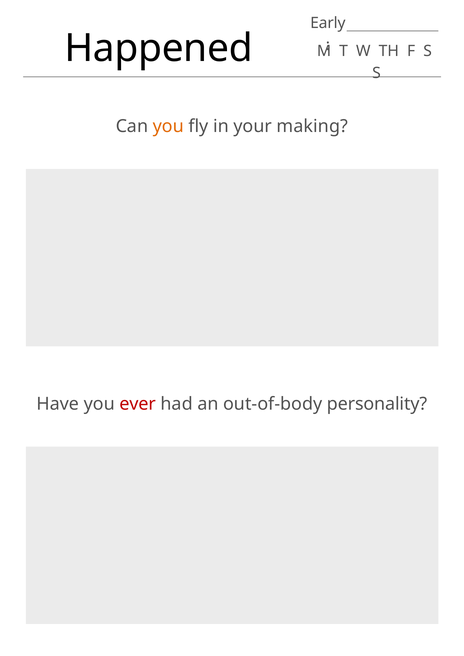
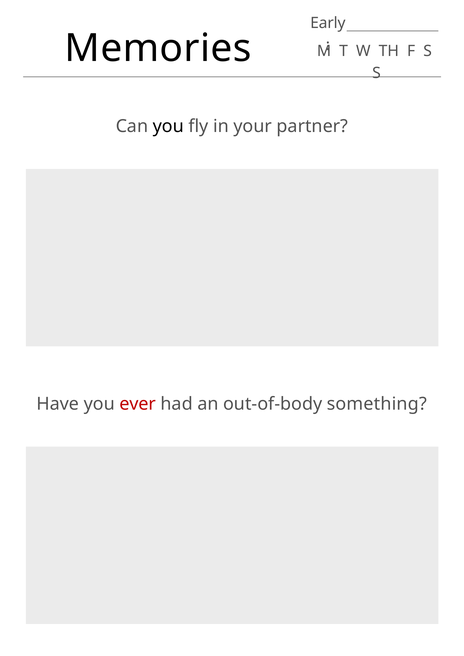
Happened: Happened -> Memories (158, 48)
you colour: orange -> black (168, 126)
making: making -> partner (312, 126)
personality: personality -> something (377, 404)
